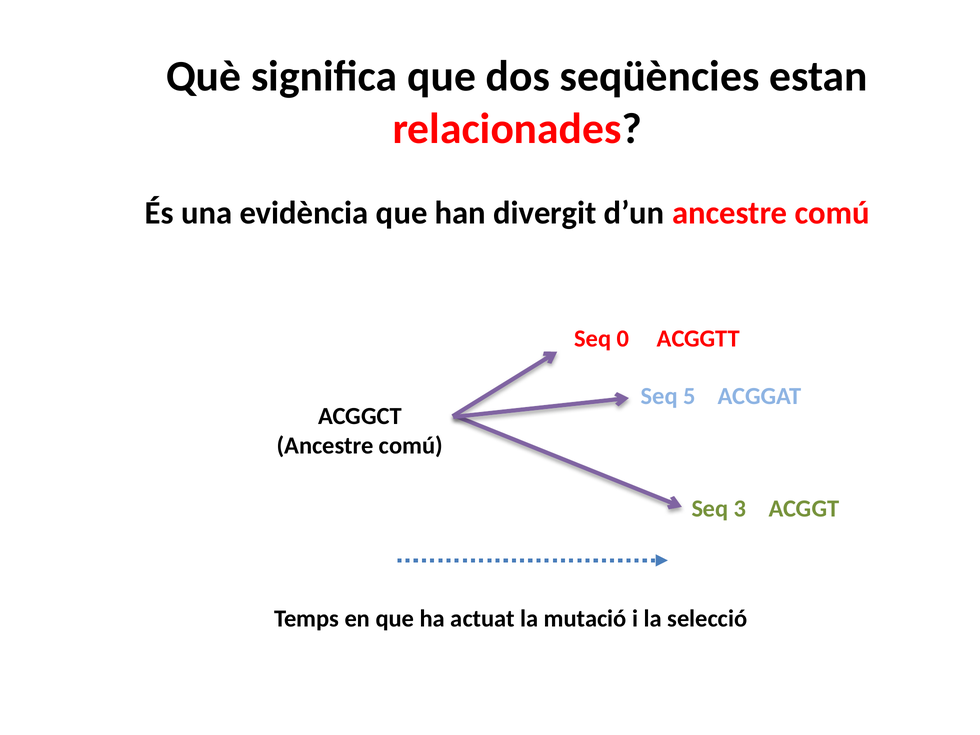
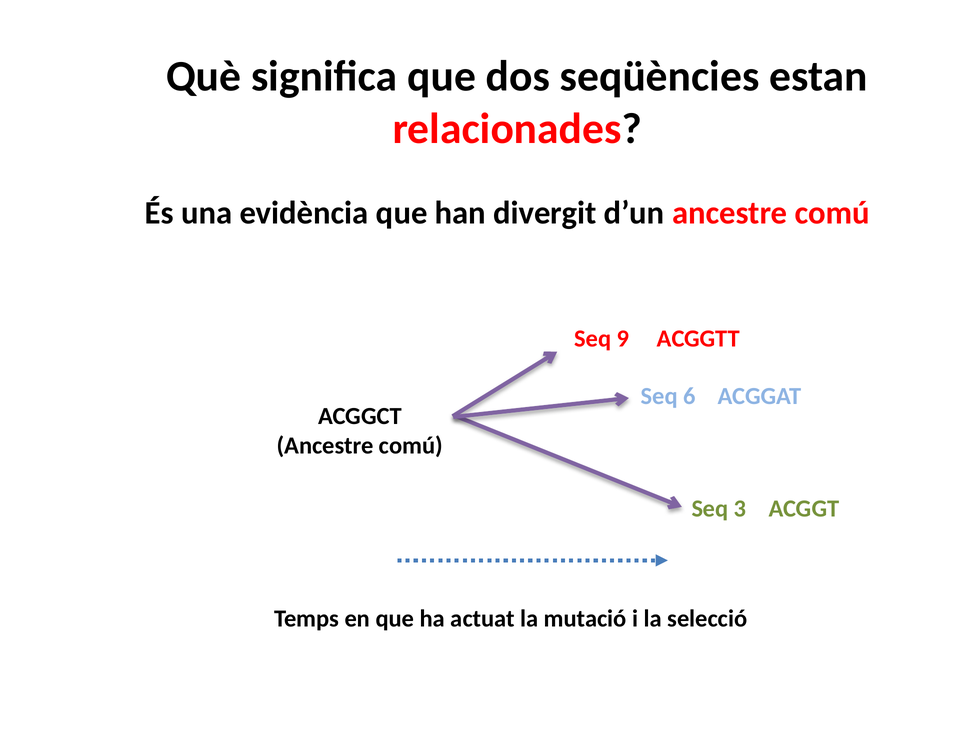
0: 0 -> 9 (623, 338)
5: 5 -> 6 (689, 396)
